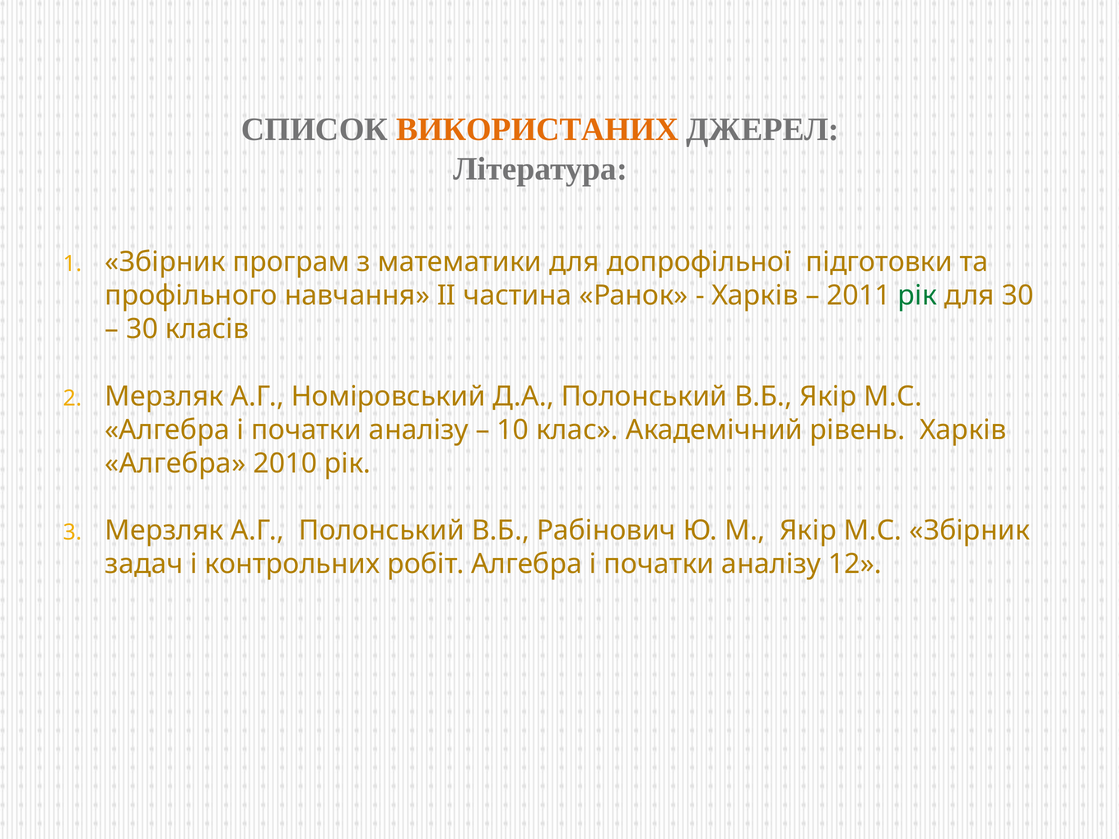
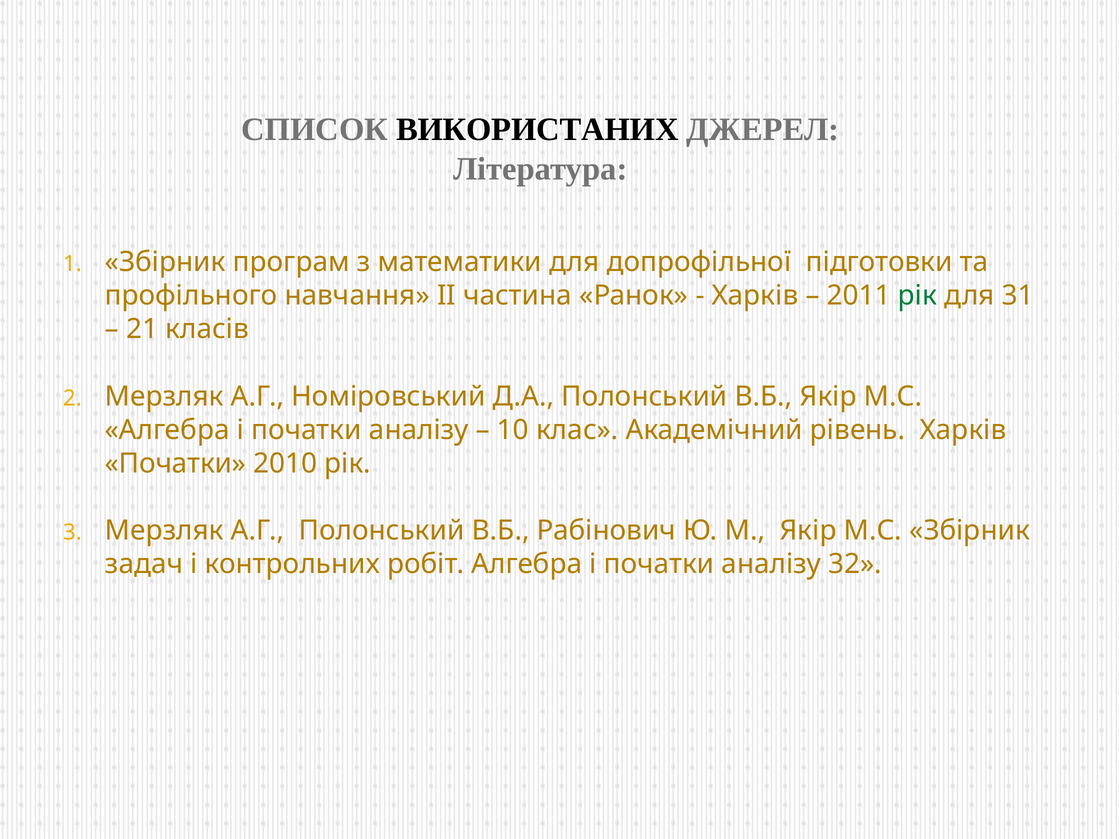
ВИКОРИСТАНИХ colour: orange -> black (537, 130)
для 30: 30 -> 31 (1018, 296)
30: 30 -> 21 (142, 329)
Алгебра: Алгебра -> Початки (176, 464)
12: 12 -> 32 (855, 564)
